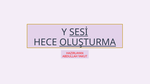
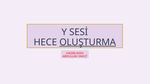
SESİ underline: present -> none (79, 32)
